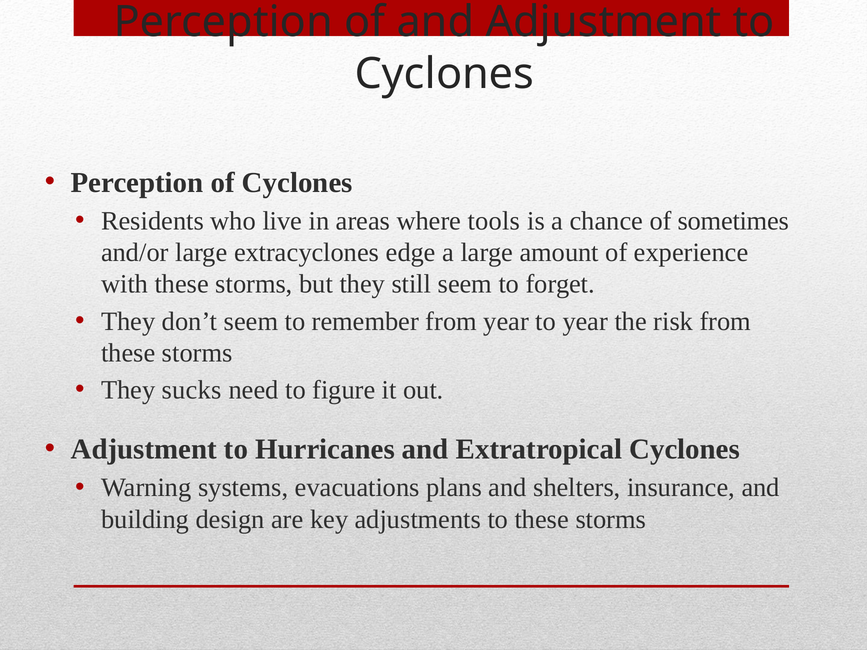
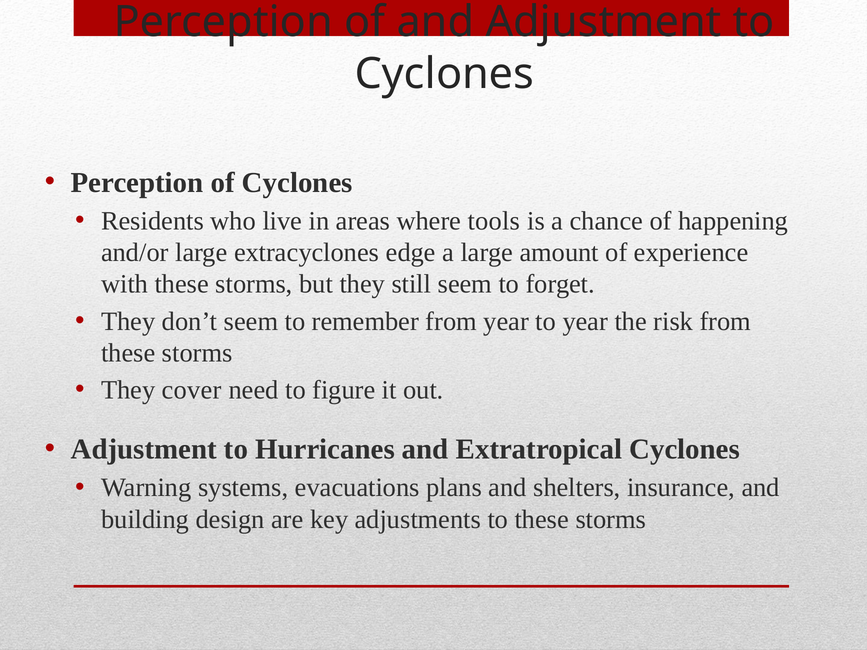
sometimes: sometimes -> happening (733, 221)
sucks: sucks -> cover (192, 390)
